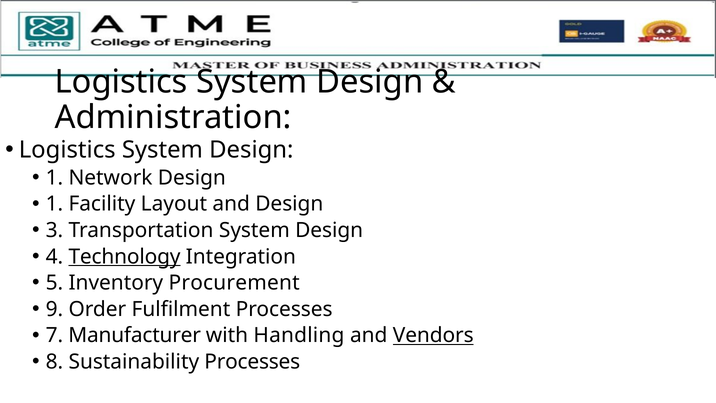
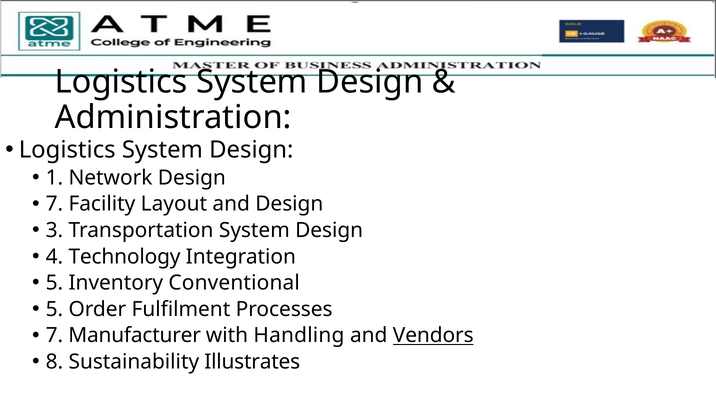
1: 1 -> 7 (54, 204)
Technology underline: present -> none (125, 256)
Procurement: Procurement -> Conventional (234, 283)
9: 9 -> 5 (54, 309)
Sustainability Processes: Processes -> Illustrates (252, 362)
